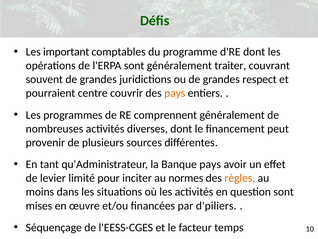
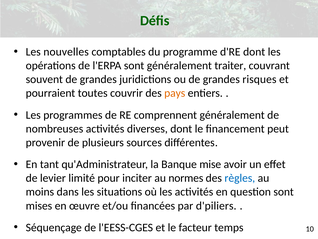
important: important -> nouvelles (66, 52)
respect: respect -> risques (259, 79)
centre: centre -> toutes (93, 93)
Banque pays: pays -> mise (210, 164)
règles colour: orange -> blue (240, 178)
